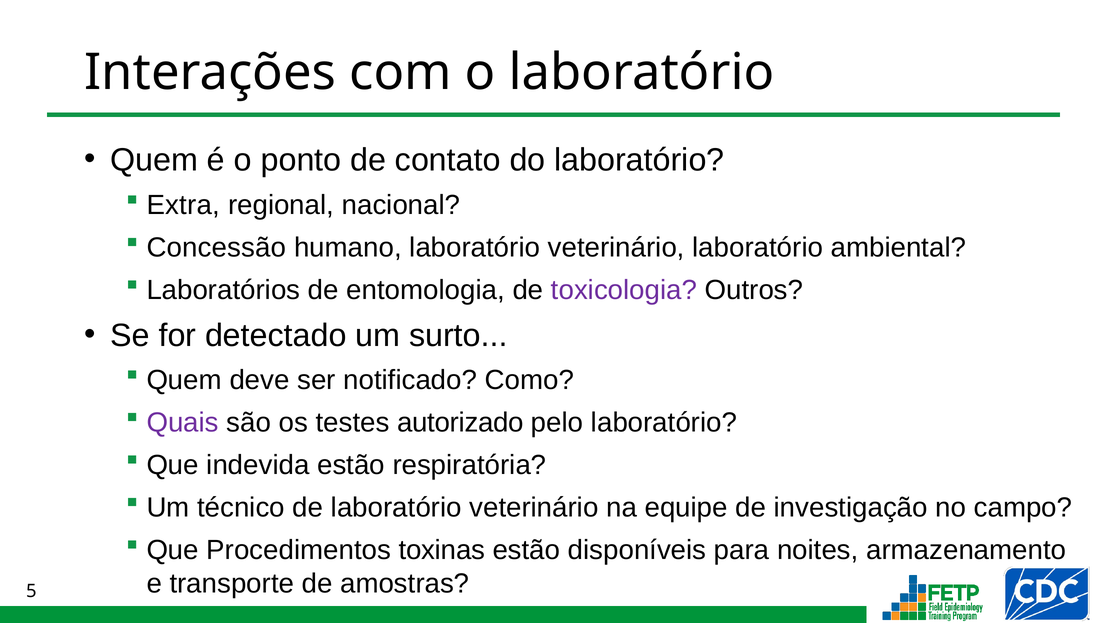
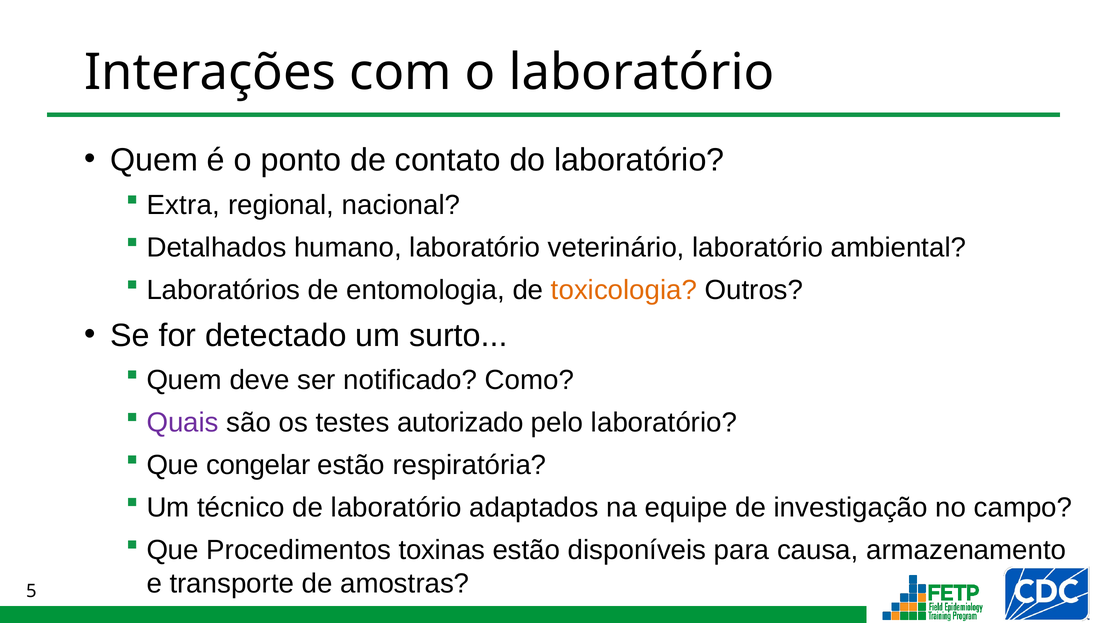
Concessão: Concessão -> Detalhados (216, 247)
toxicologia colour: purple -> orange (624, 290)
indevida: indevida -> congelar (258, 465)
de laboratório veterinário: veterinário -> adaptados (534, 507)
noites: noites -> causa (818, 550)
